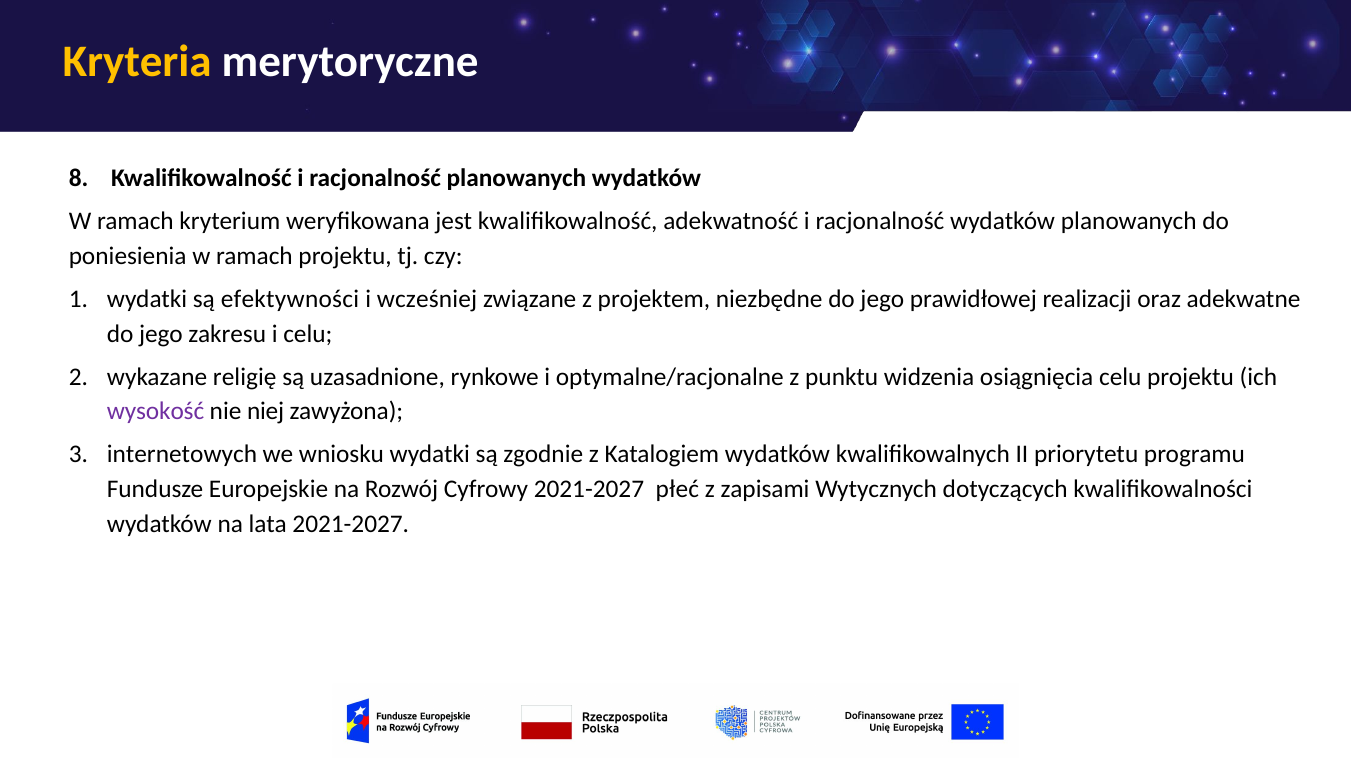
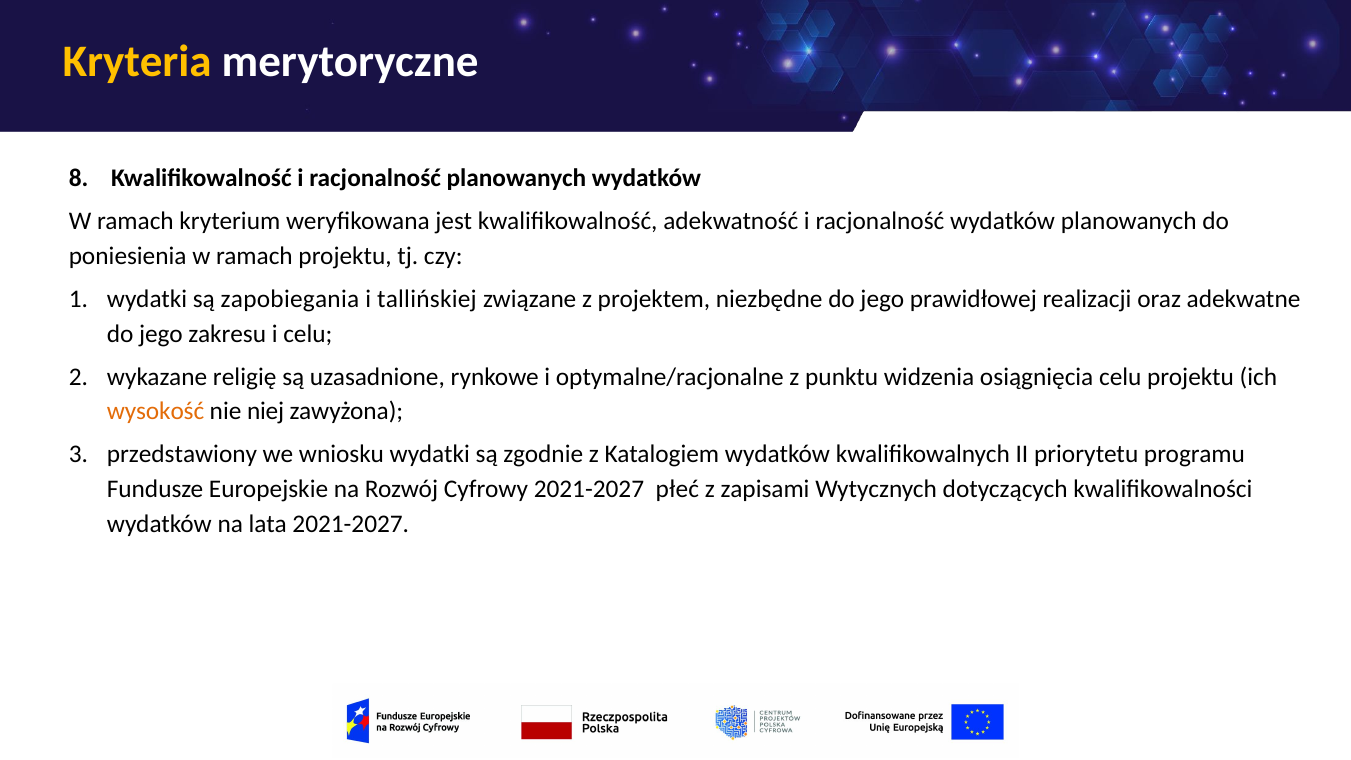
efektywności: efektywności -> zapobiegania (290, 299)
wcześniej: wcześniej -> tallińskiej (427, 299)
wysokość colour: purple -> orange (156, 411)
internetowych: internetowych -> przedstawiony (182, 455)
